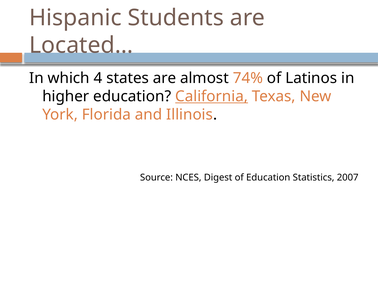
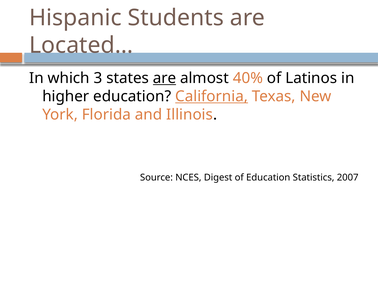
4: 4 -> 3 (98, 78)
are underline: none -> present (165, 78)
74%: 74% -> 40% (248, 78)
